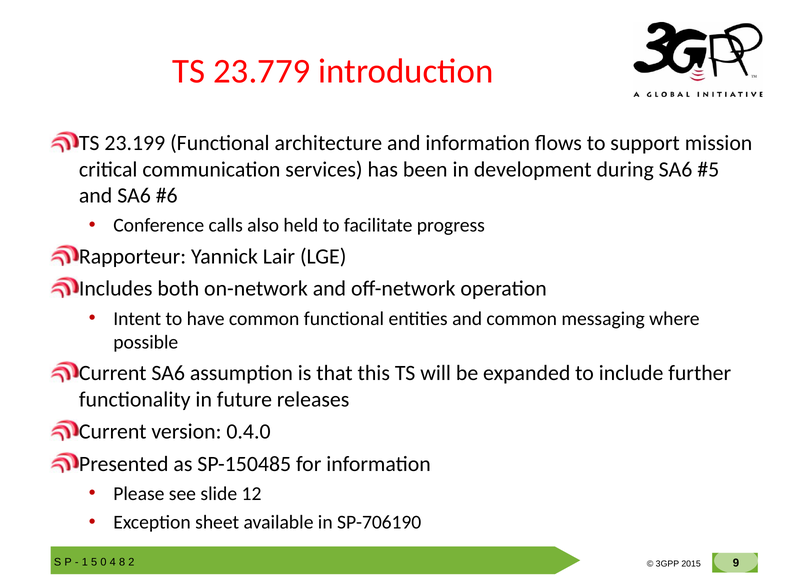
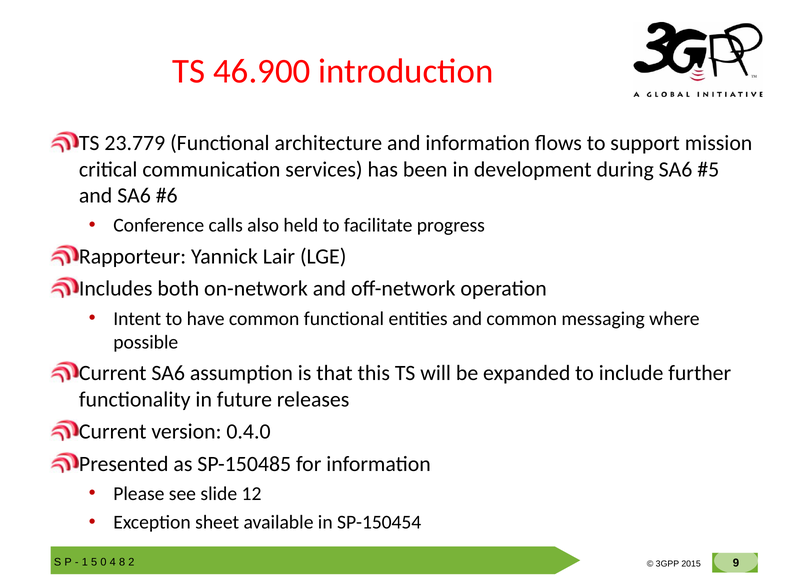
23.779: 23.779 -> 46.900 (262, 71)
23.199: 23.199 -> 23.779 (135, 143)
SP-706190: SP-706190 -> SP-150454 (379, 523)
